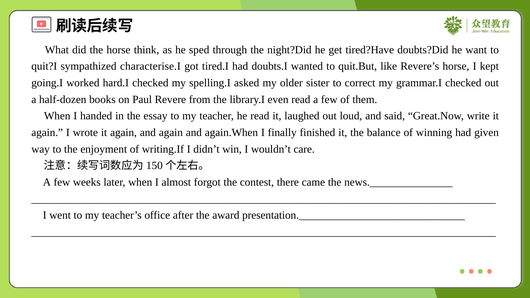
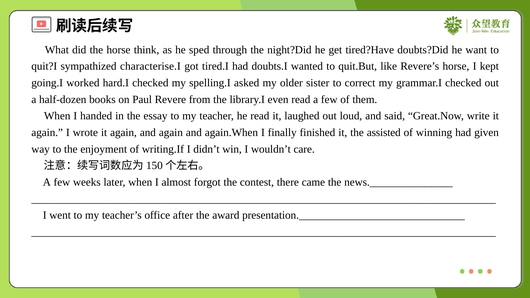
balance: balance -> assisted (384, 133)
